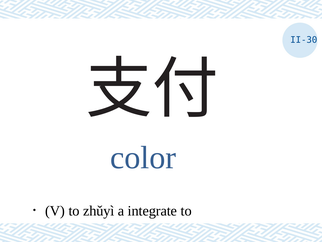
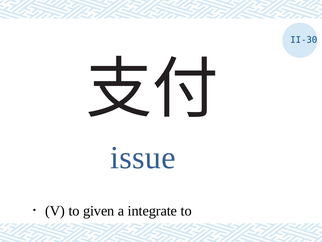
color: color -> issue (143, 157)
zhǔyì: zhǔyì -> given (99, 211)
